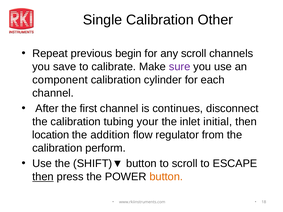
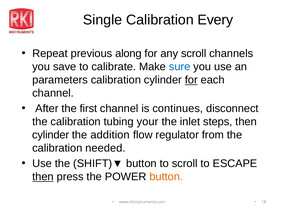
Other: Other -> Every (215, 20)
begin: begin -> along (128, 54)
sure colour: purple -> blue (180, 67)
component: component -> parameters (60, 80)
for underline: none -> present (191, 80)
initial: initial -> steps (218, 122)
location: location -> cylinder (51, 135)
perform: perform -> needed (105, 148)
